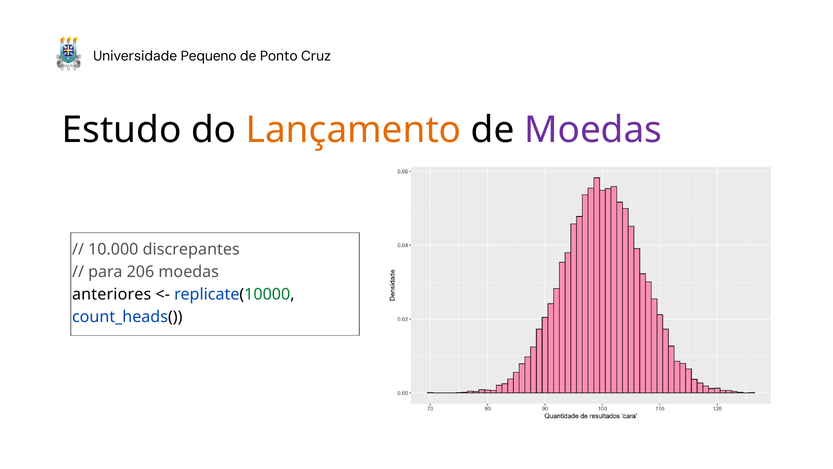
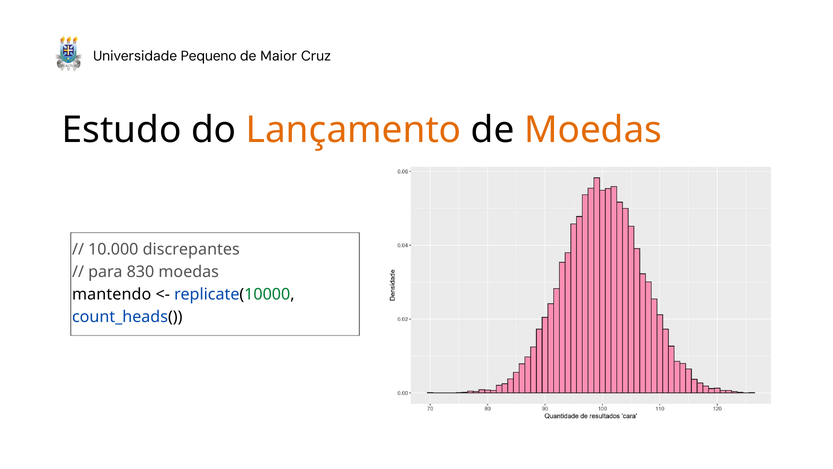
Ponto: Ponto -> Maior (279, 56)
Moedas colour: purple -> orange (593, 130)
206: 206 -> 830 (140, 272)
anteriores: anteriores -> mantendo (112, 294)
